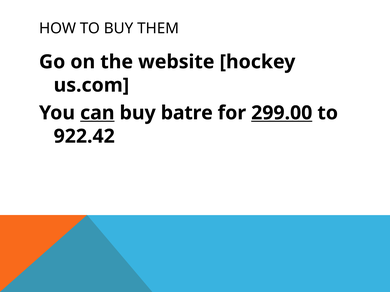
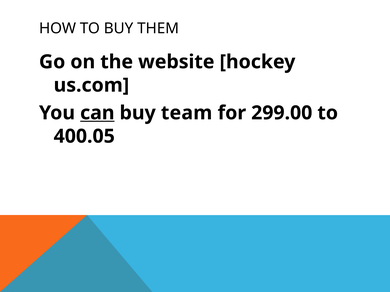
batre: batre -> team (187, 113)
299.00 underline: present -> none (282, 113)
922.42: 922.42 -> 400.05 (84, 136)
